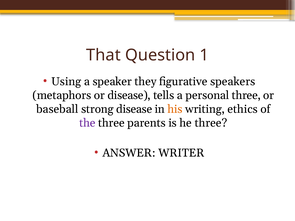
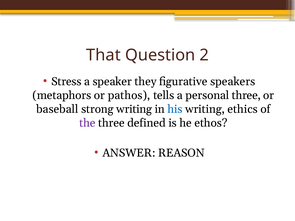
1: 1 -> 2 (204, 55)
Using: Using -> Stress (66, 82)
or disease: disease -> pathos (129, 95)
strong disease: disease -> writing (134, 109)
his colour: orange -> blue (175, 109)
parents: parents -> defined (146, 123)
he three: three -> ethos (211, 123)
WRITER: WRITER -> REASON (181, 153)
